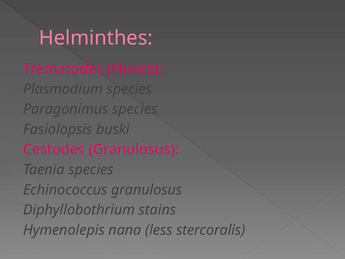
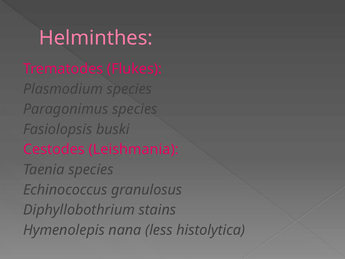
Cestodes Granulosus: Granulosus -> Leishmania (134, 149)
stercoralis: stercoralis -> histolytica (211, 230)
